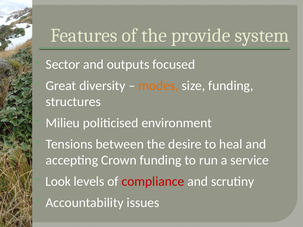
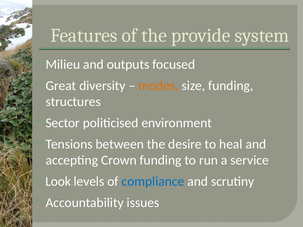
Sector: Sector -> Milieu (63, 64)
Milieu: Milieu -> Sector (63, 123)
compliance colour: red -> blue (153, 182)
